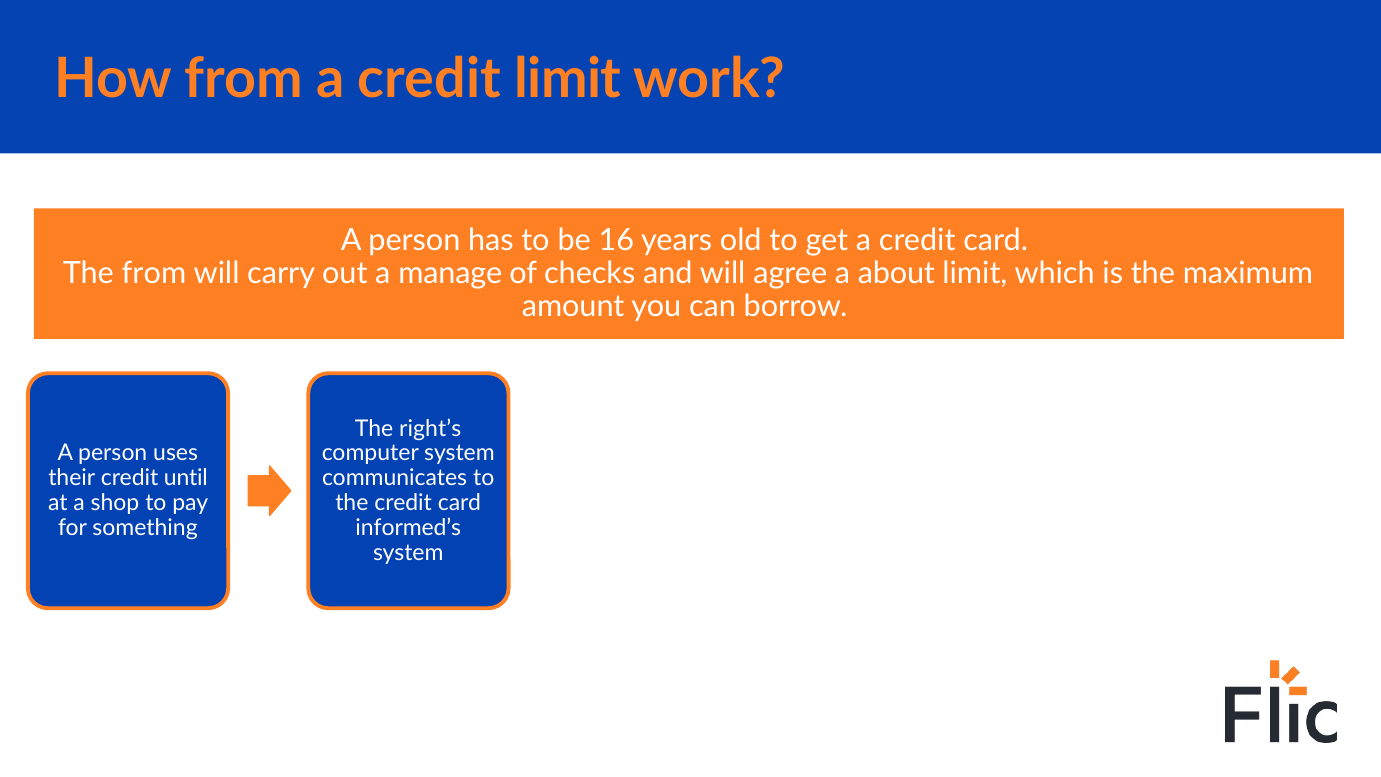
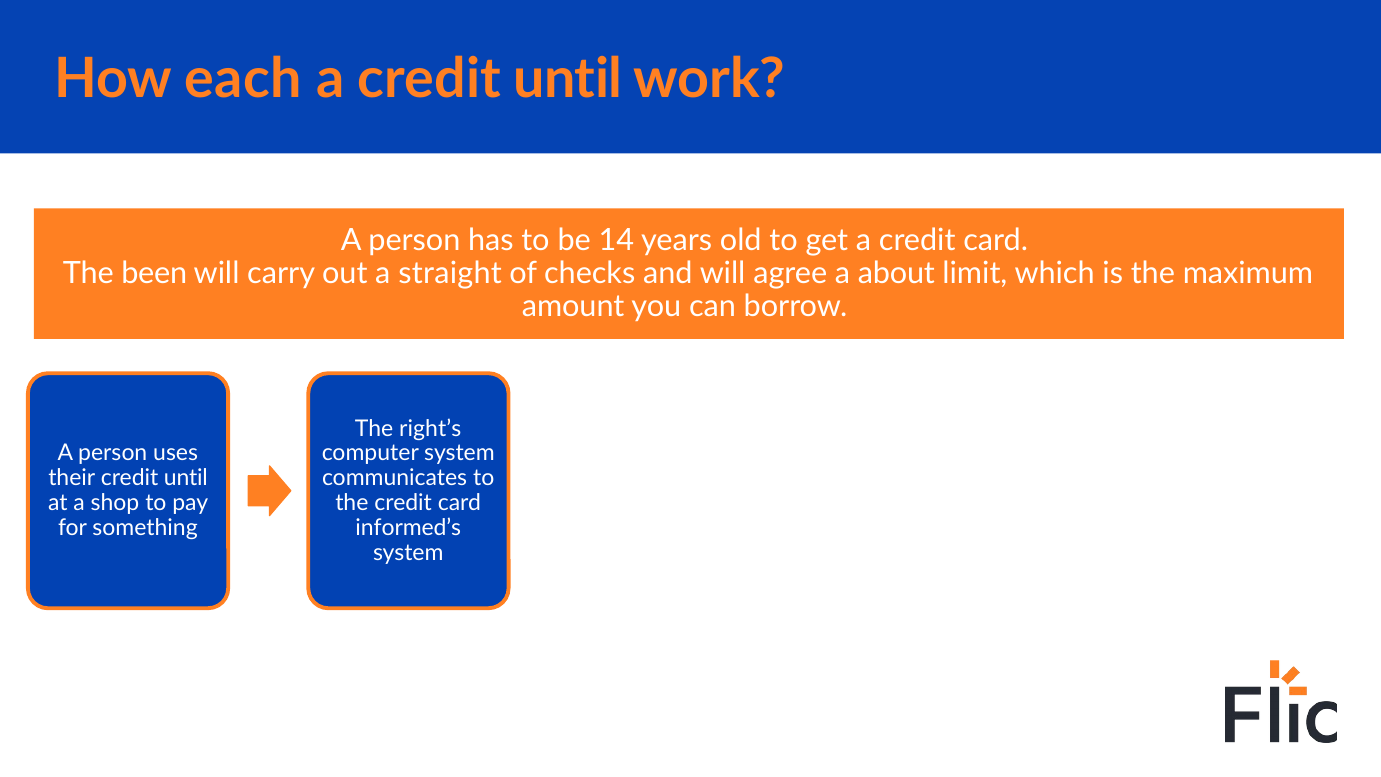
How from: from -> each (244, 79)
a credit limit: limit -> until (568, 79)
16: 16 -> 14 (616, 240)
The from: from -> been (154, 273)
manage: manage -> straight (450, 273)
